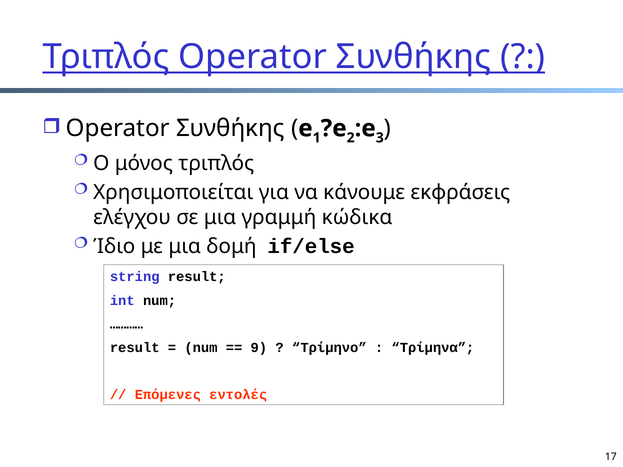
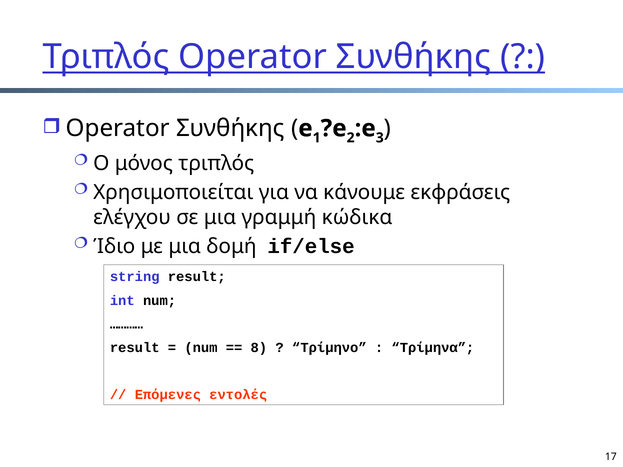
9: 9 -> 8 (259, 348)
